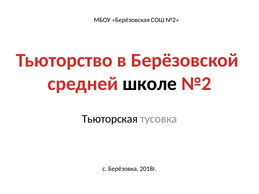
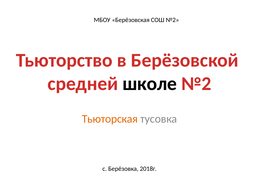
Тьюторская colour: black -> orange (110, 119)
